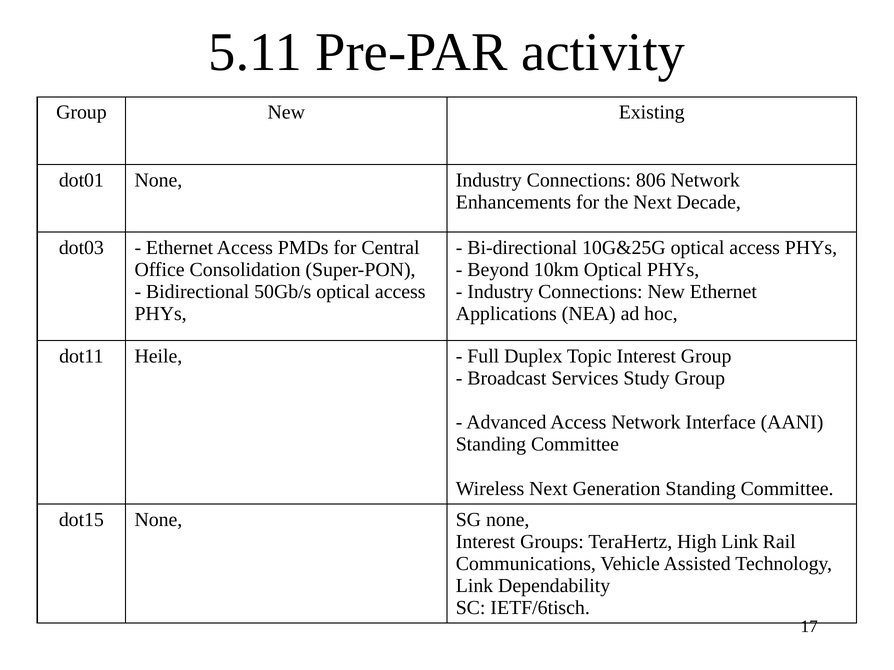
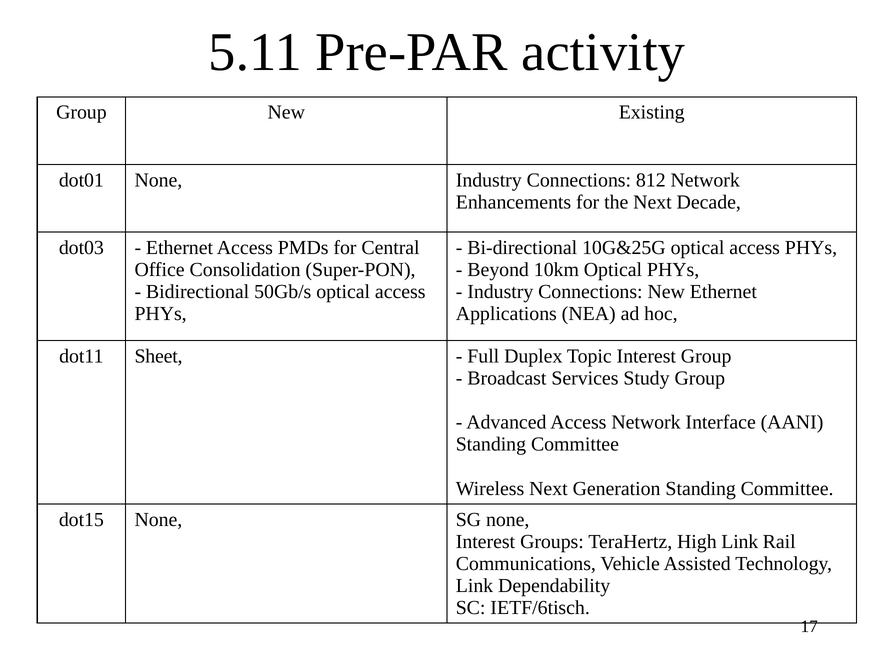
806: 806 -> 812 (651, 180)
Heile: Heile -> Sheet (159, 356)
